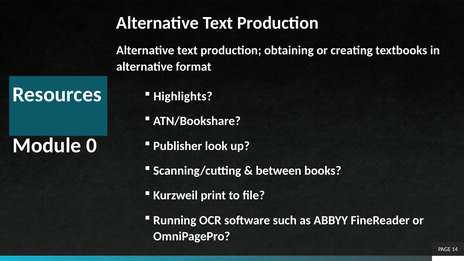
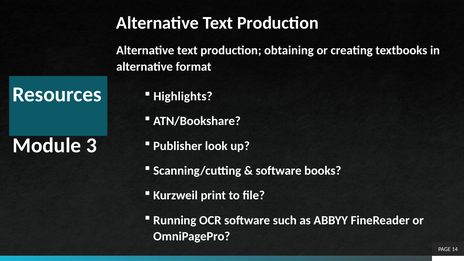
0: 0 -> 3 (91, 145)
between: between -> software (279, 171)
